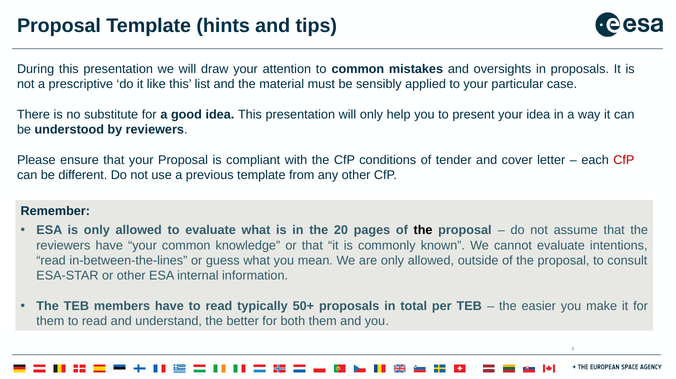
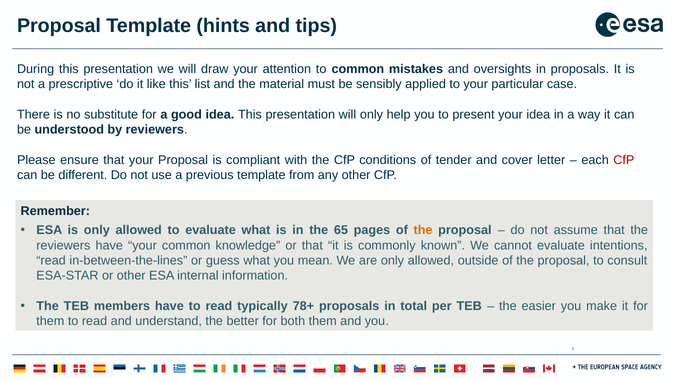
20: 20 -> 65 (341, 230)
the colour: black -> orange (423, 230)
50+: 50+ -> 78+ (303, 306)
